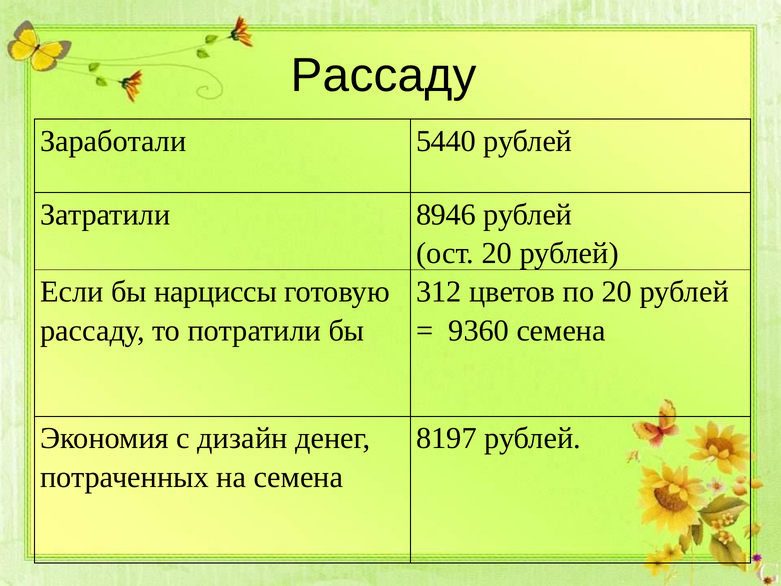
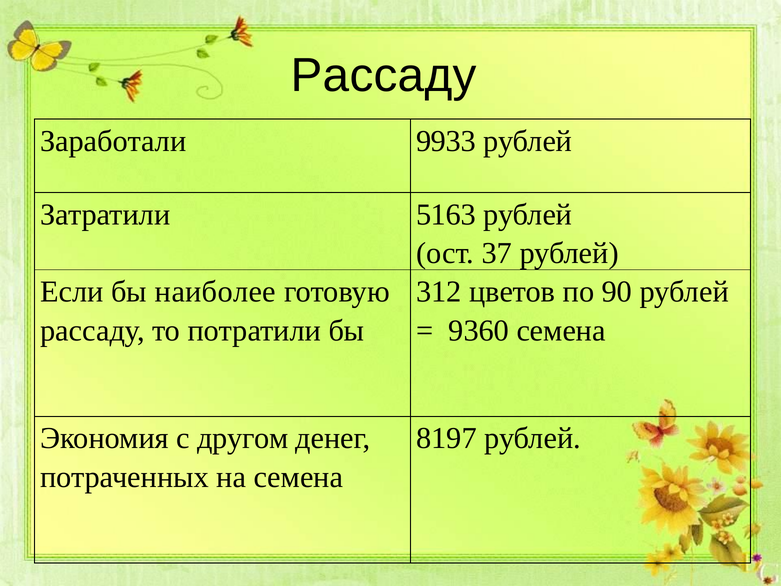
5440: 5440 -> 9933 (446, 141)
8946: 8946 -> 5163 (446, 214)
ост 20: 20 -> 37 (497, 253)
нарциссы: нарциссы -> наиболее (215, 292)
по 20: 20 -> 90 (617, 292)
дизайн: дизайн -> другом (243, 438)
